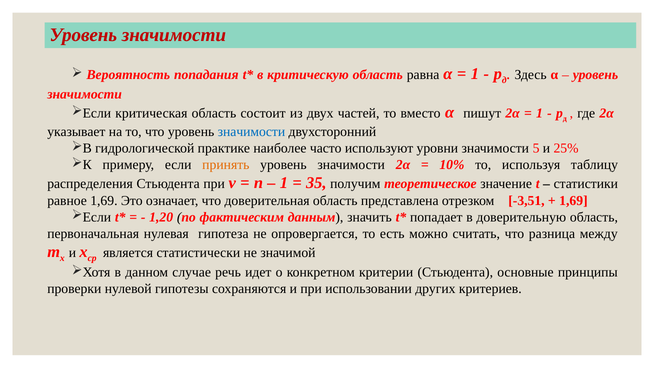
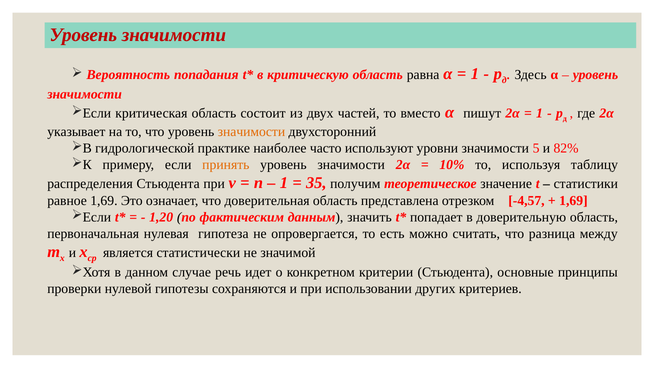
значимости colour: blue -> orange (251, 132)
25%: 25% -> 82% (566, 148)
-3,51: -3,51 -> -4,57 (526, 201)
